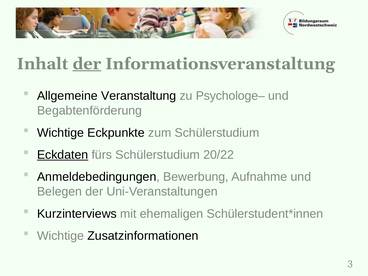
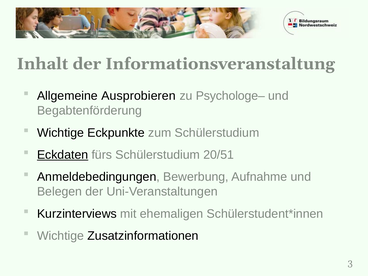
der underline: present -> none (87, 64)
Veranstaltung: Veranstaltung -> Ausprobieren (139, 96)
20/22: 20/22 -> 20/51 (219, 155)
